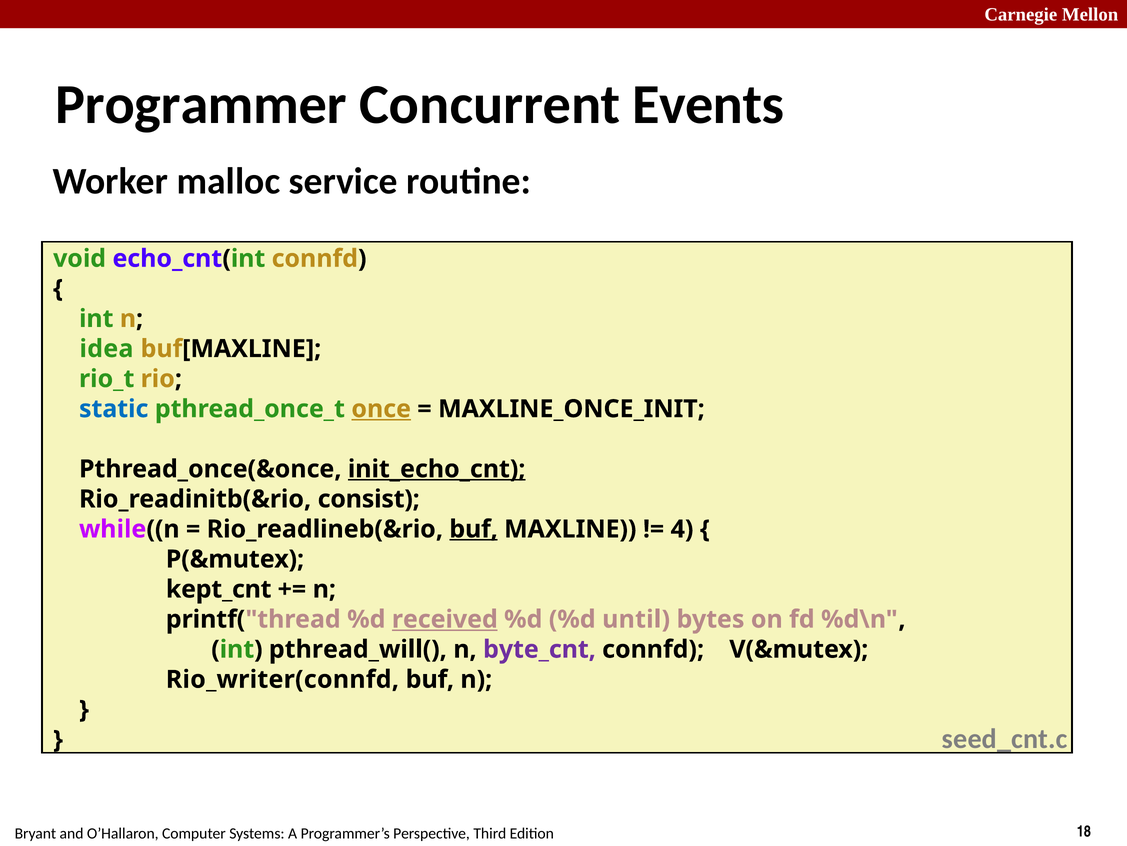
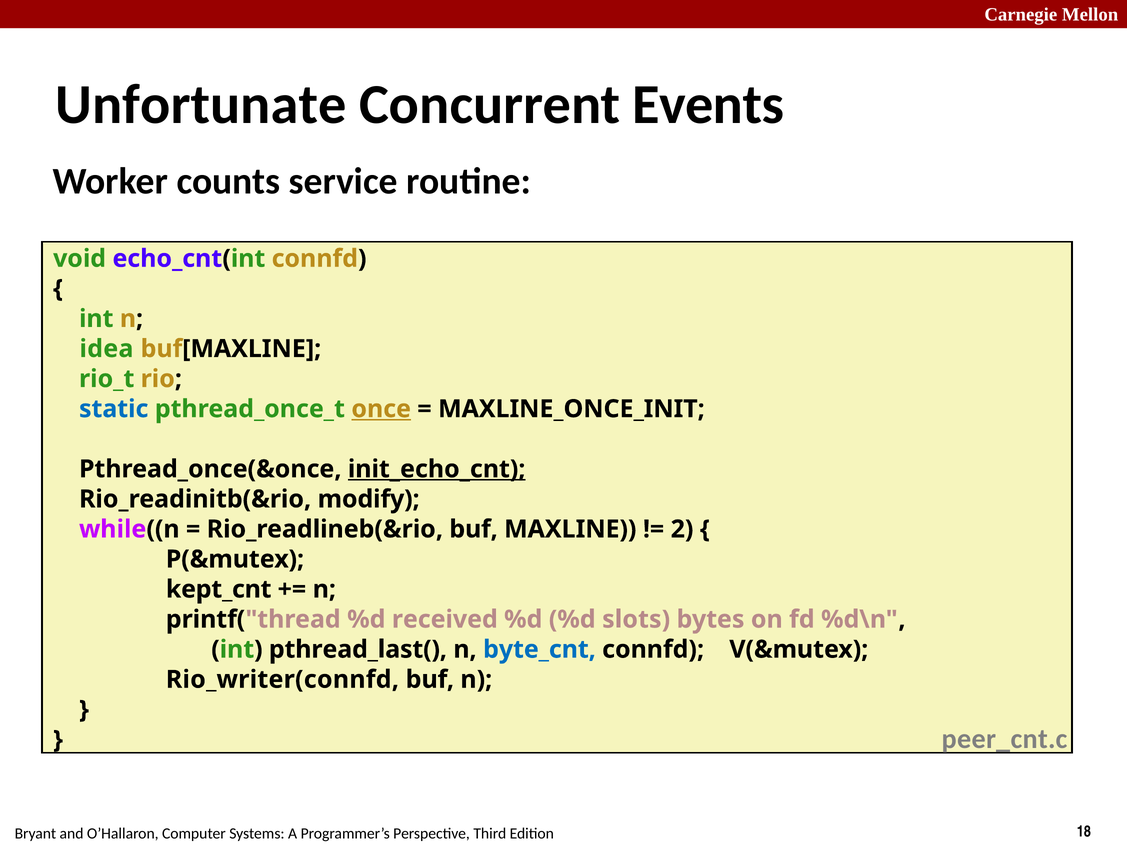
Programmer: Programmer -> Unfortunate (201, 105)
malloc: malloc -> counts (228, 181)
consist: consist -> modify (369, 499)
buf underline: present -> none (474, 529)
4: 4 -> 2 (682, 529)
received underline: present -> none (445, 619)
until: until -> slots (636, 619)
pthread_will(: pthread_will( -> pthread_last( (358, 649)
byte_cnt colour: purple -> blue (539, 649)
seed_cnt.c: seed_cnt.c -> peer_cnt.c (1005, 738)
